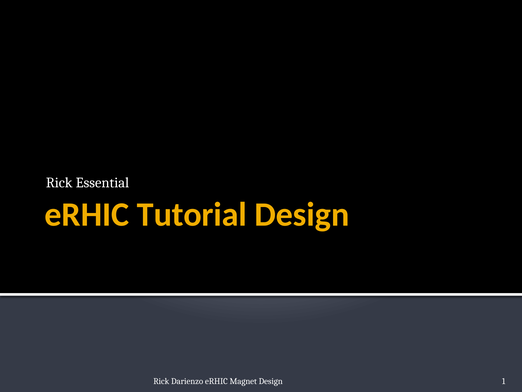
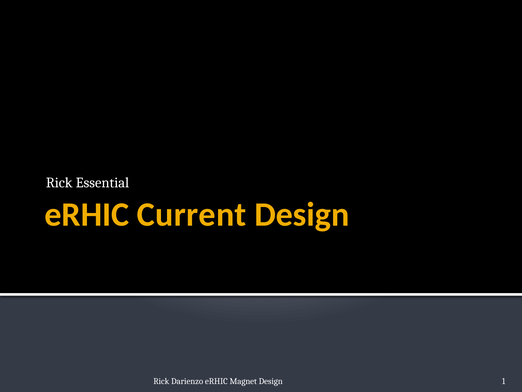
Tutorial: Tutorial -> Current (192, 214)
